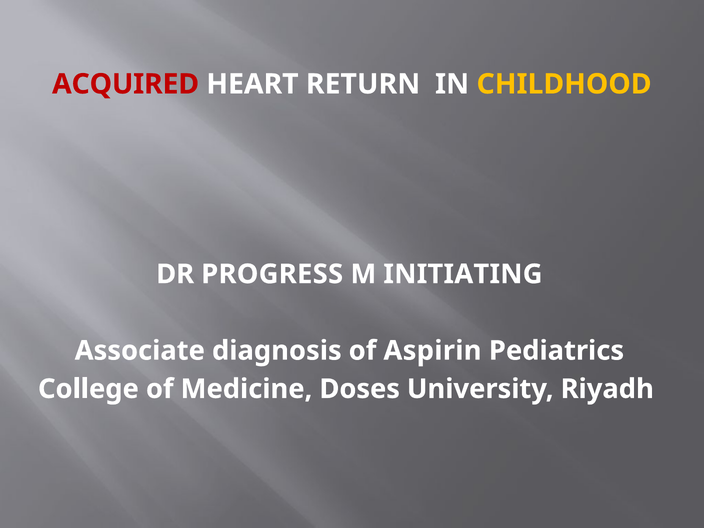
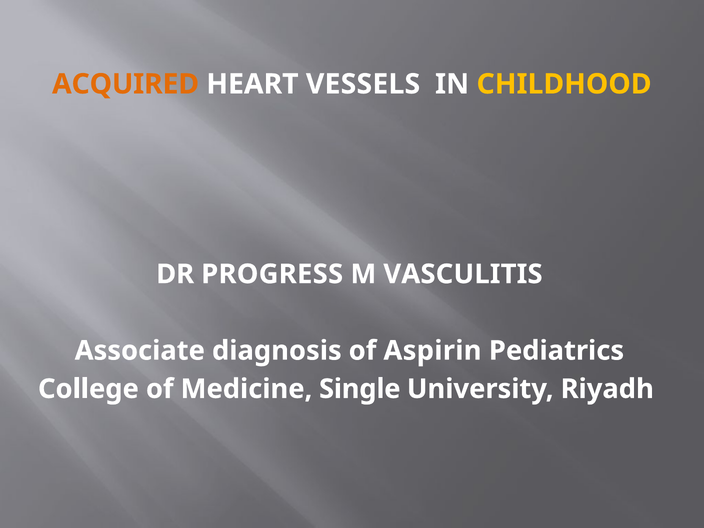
ACQUIRED colour: red -> orange (126, 84)
RETURN: RETURN -> VESSELS (363, 84)
INITIATING: INITIATING -> VASCULITIS (463, 274)
Doses: Doses -> Single (360, 389)
